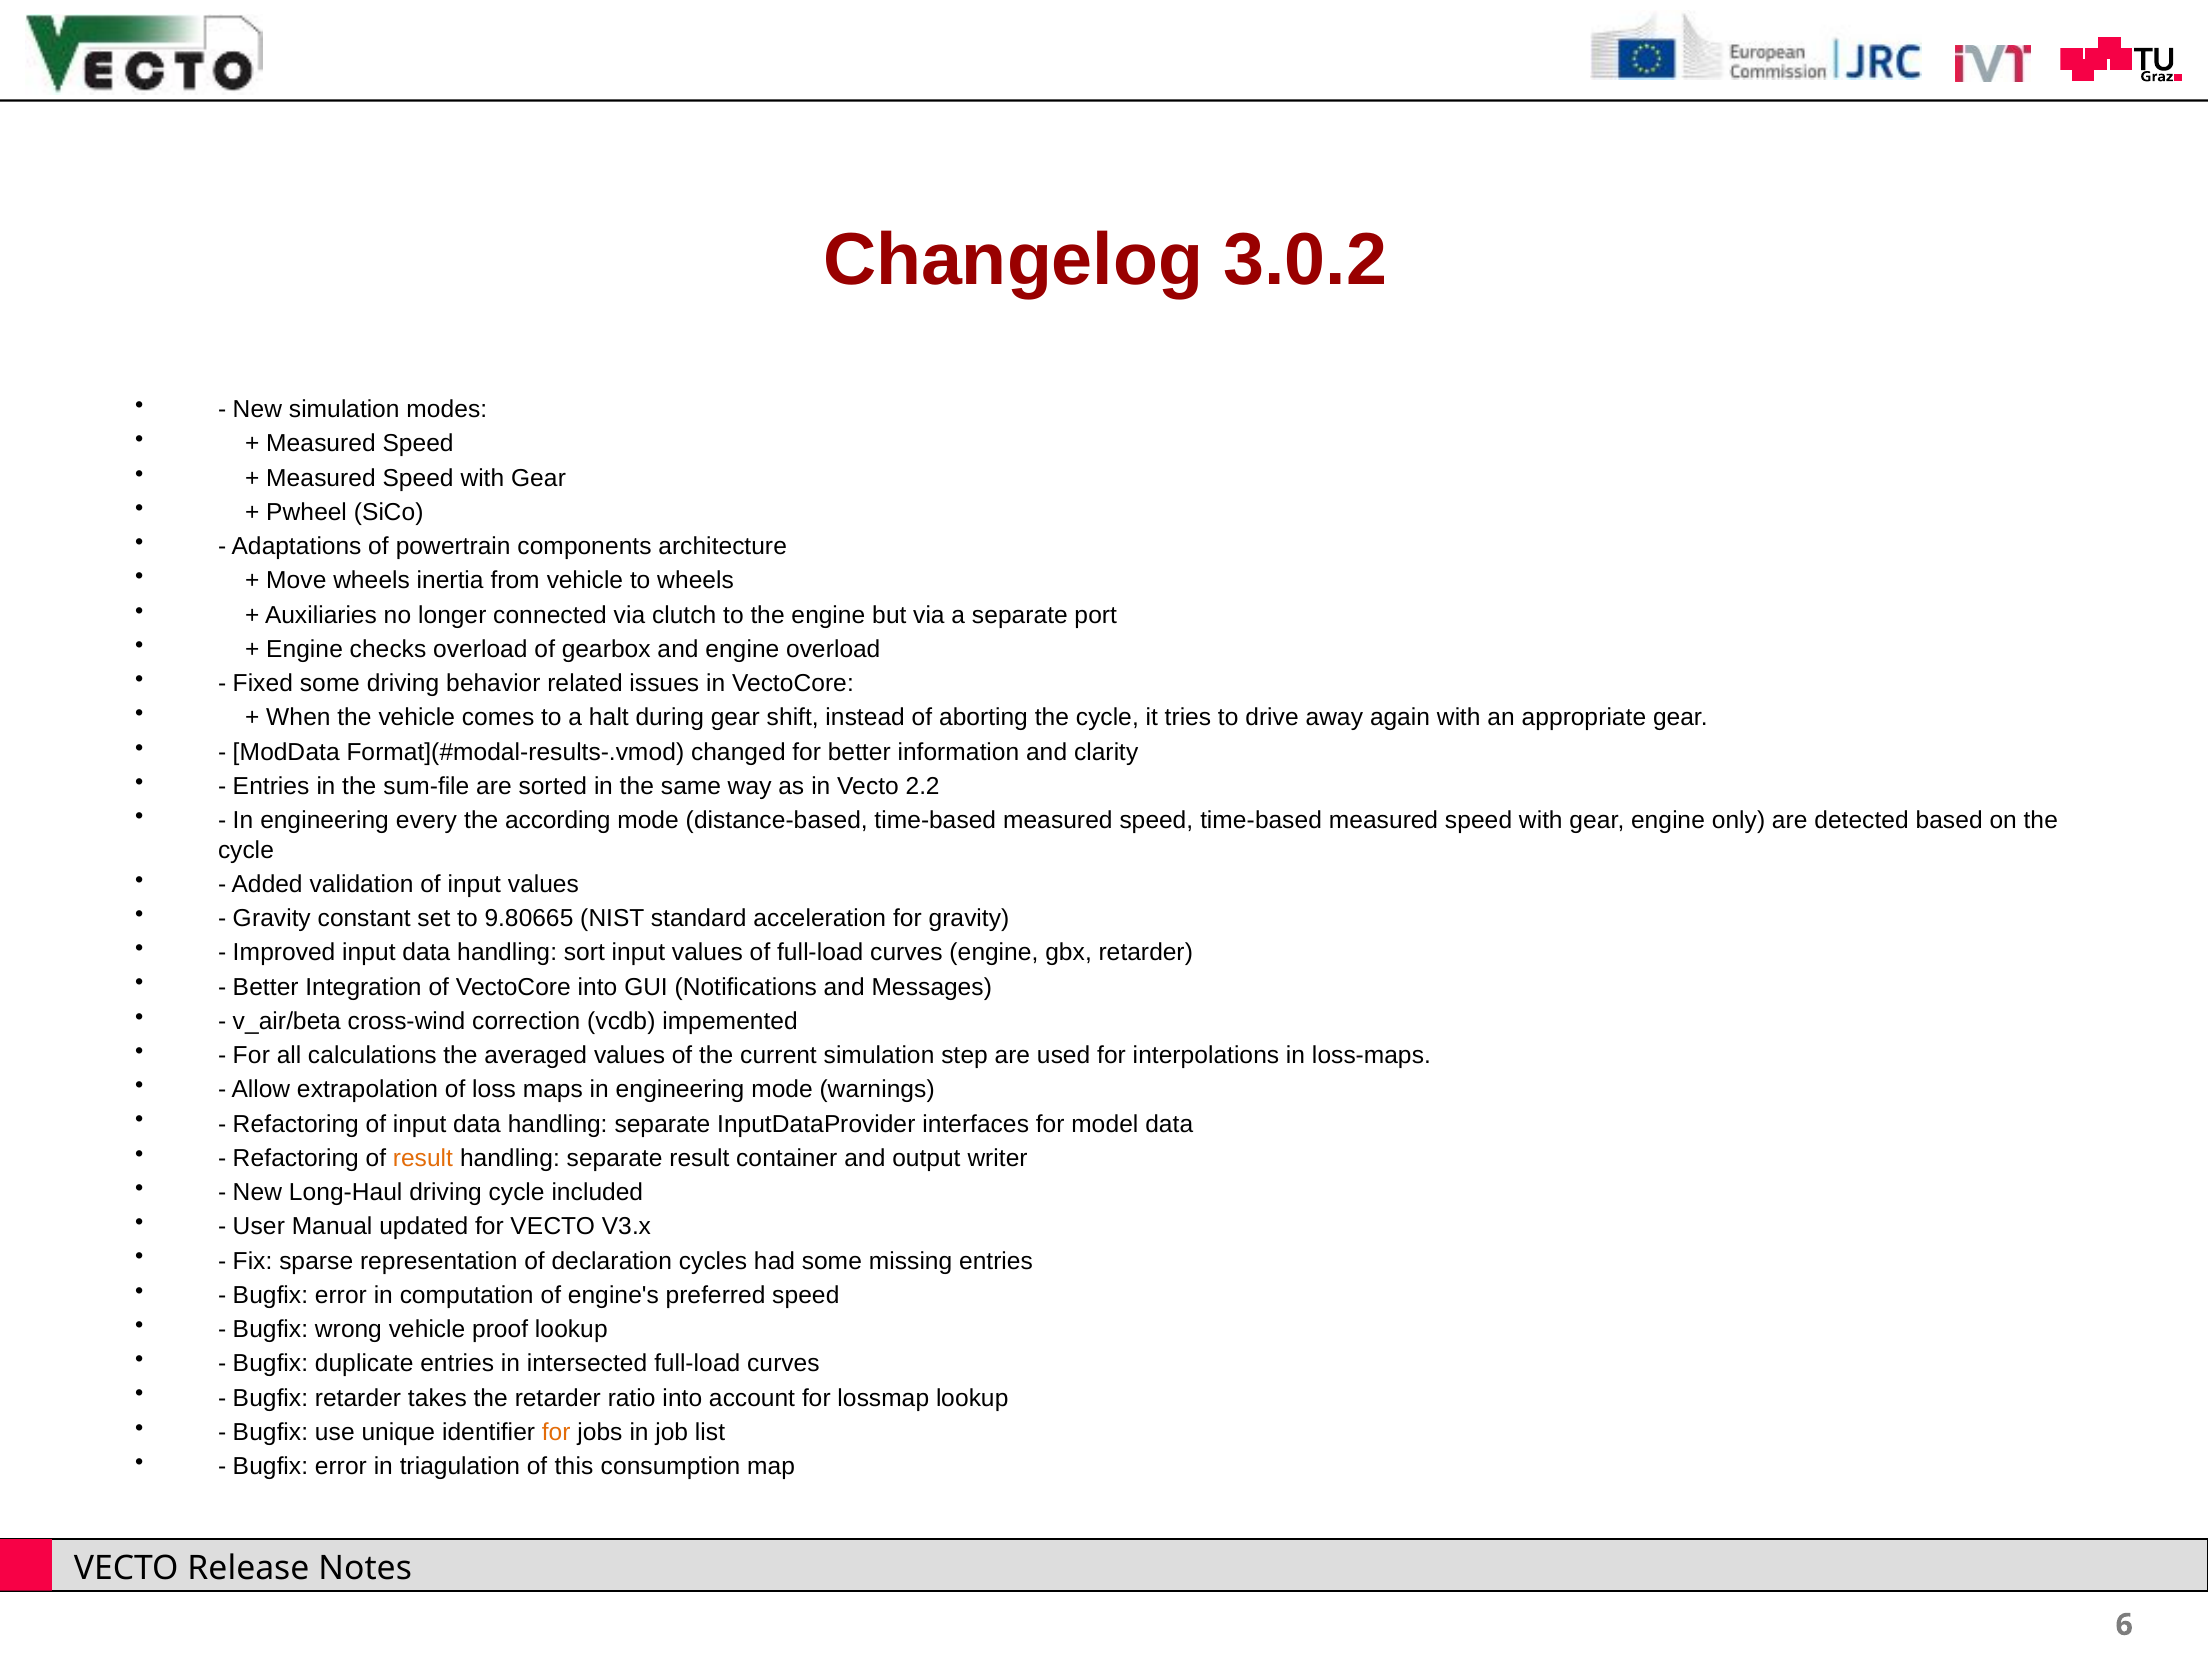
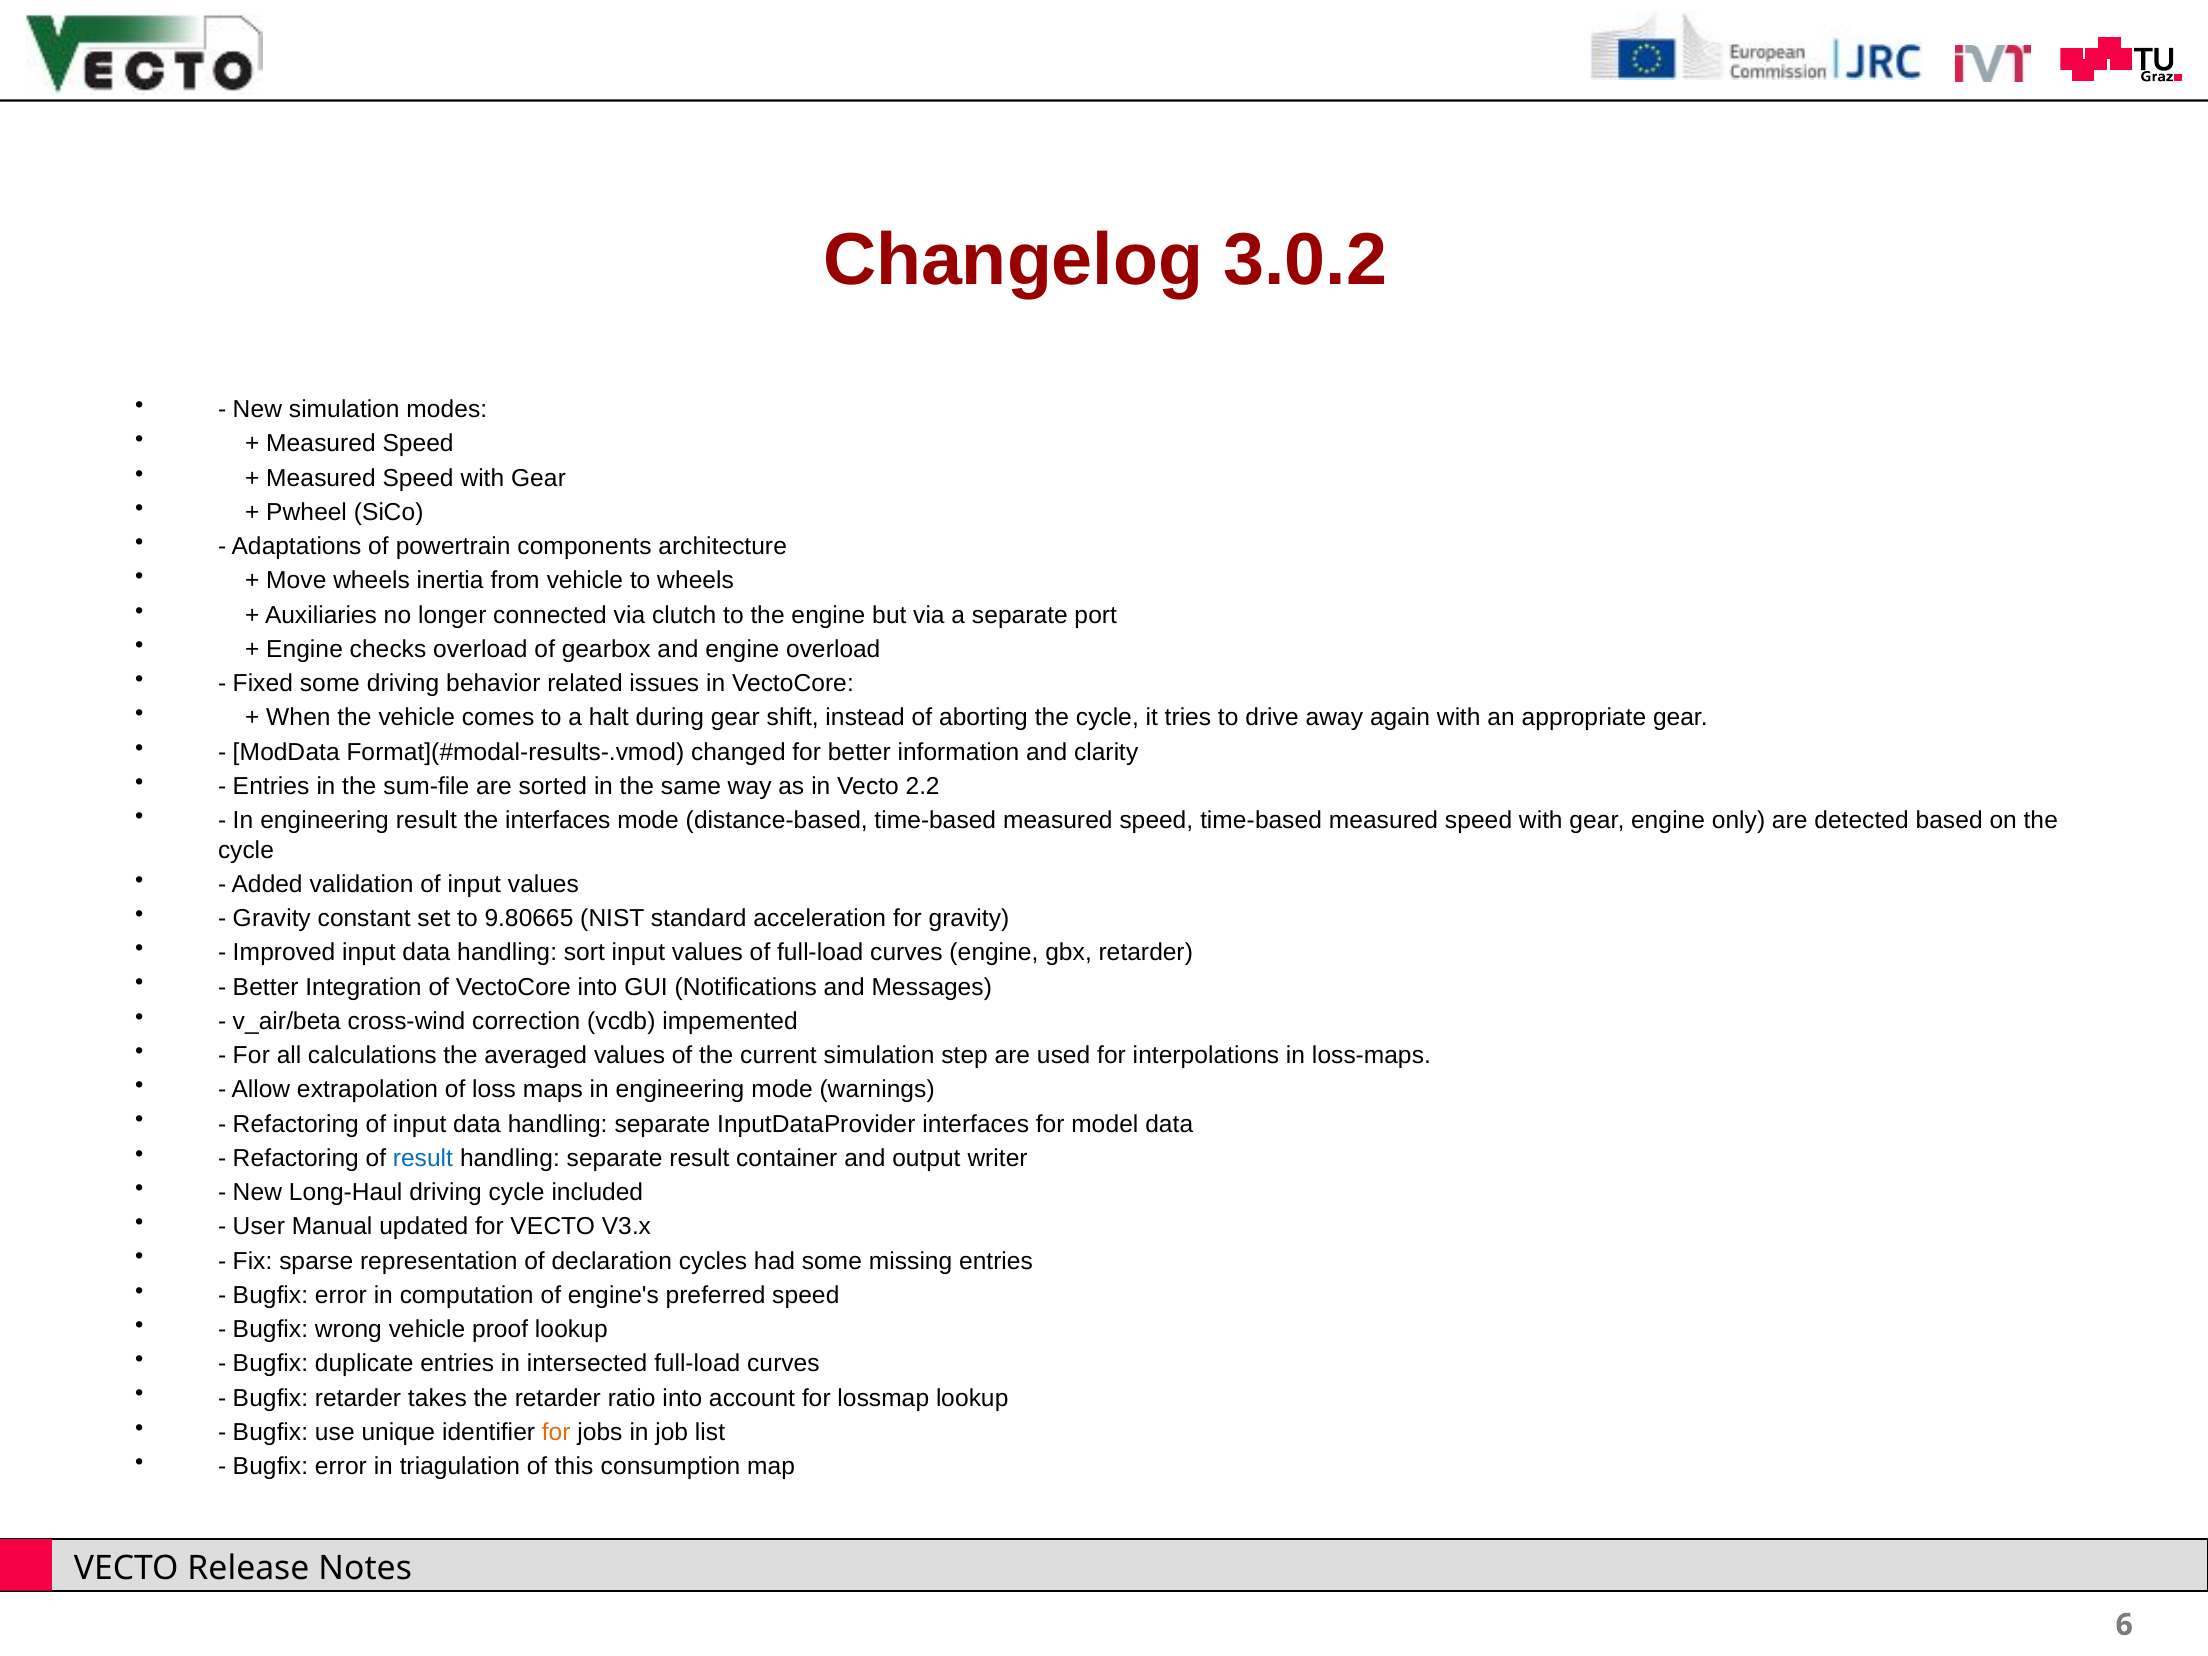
engineering every: every -> result (426, 821)
the according: according -> interfaces (558, 821)
result colour: orange -> blue (423, 1158)
